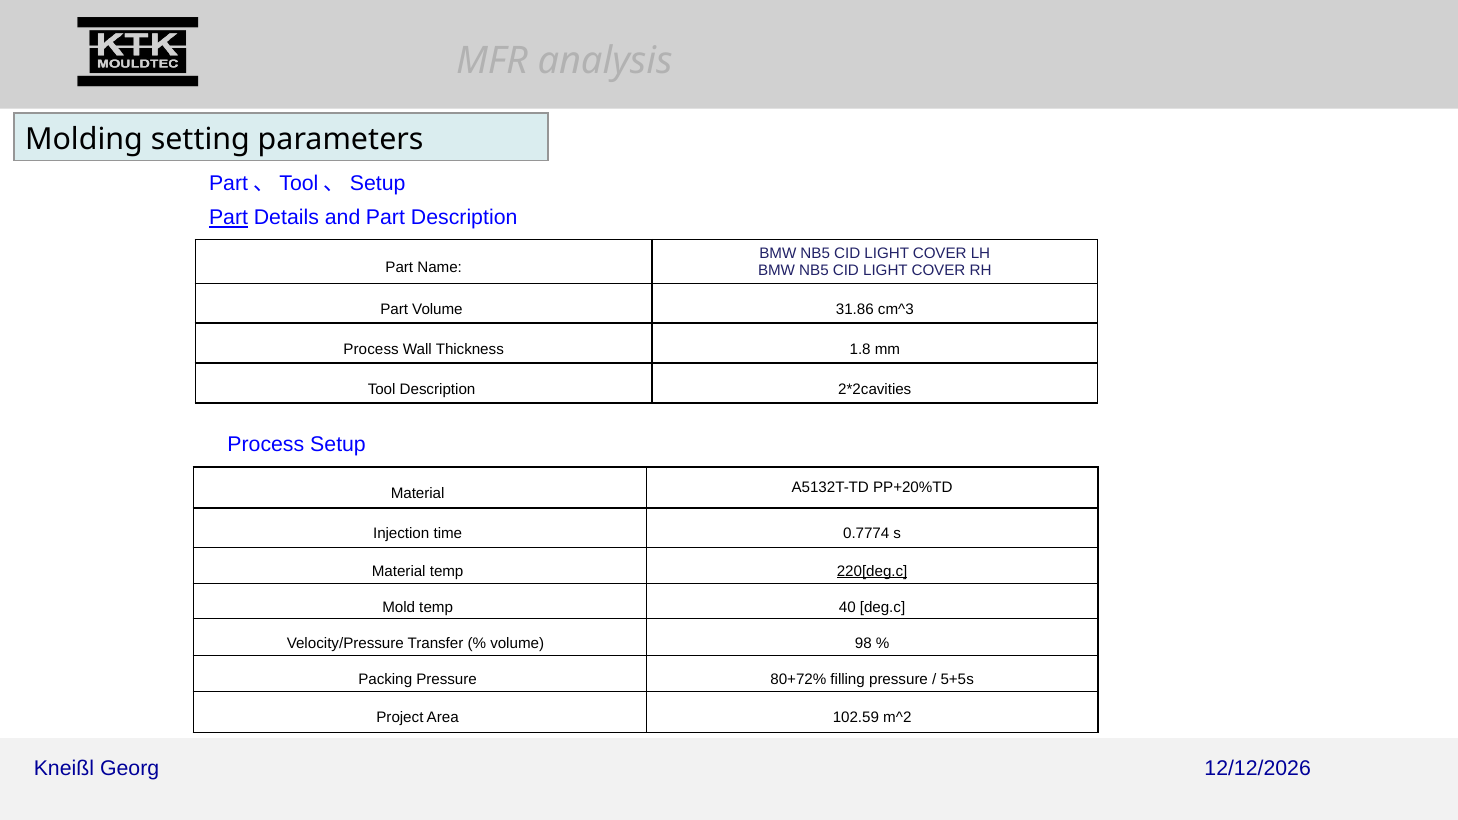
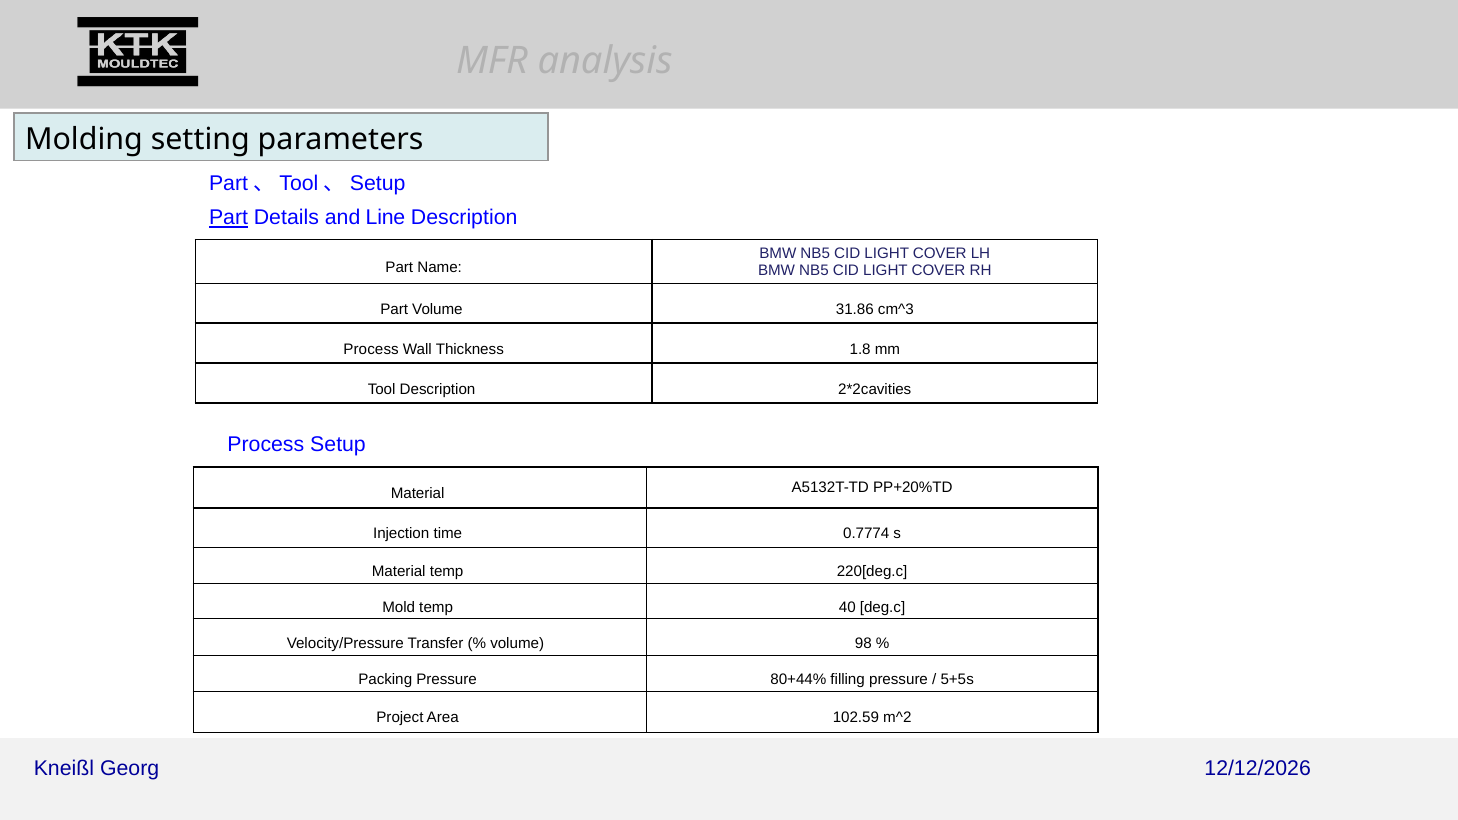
and Part: Part -> Line (386, 218)
220[deg.c underline: present -> none (872, 571)
80+72%: 80+72% -> 80+44% (798, 680)
